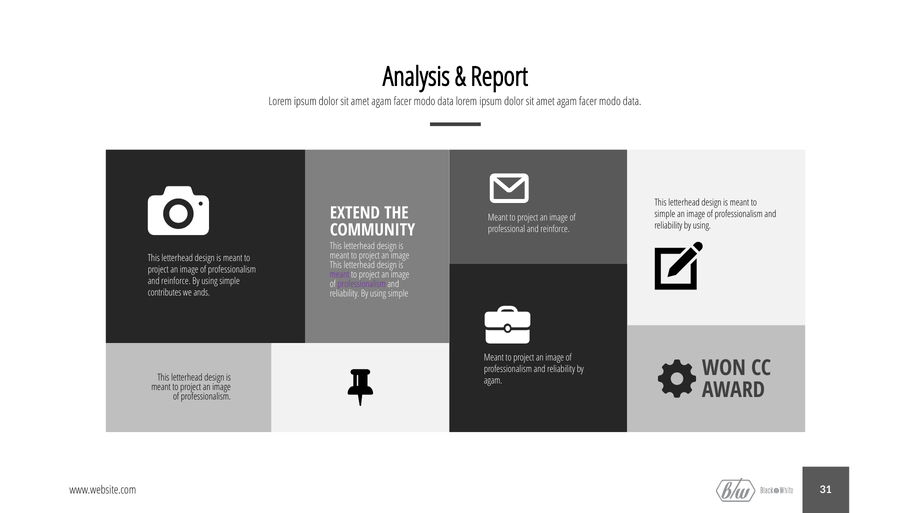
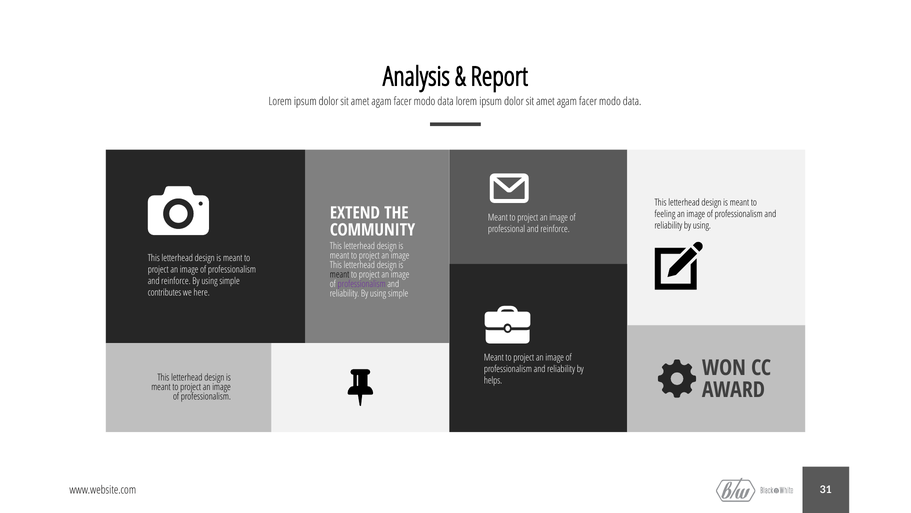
simple: simple -> feeling (665, 214)
meant colour: purple -> black (340, 274)
ands: ands -> here (202, 292)
agam: agam -> helps (493, 380)
